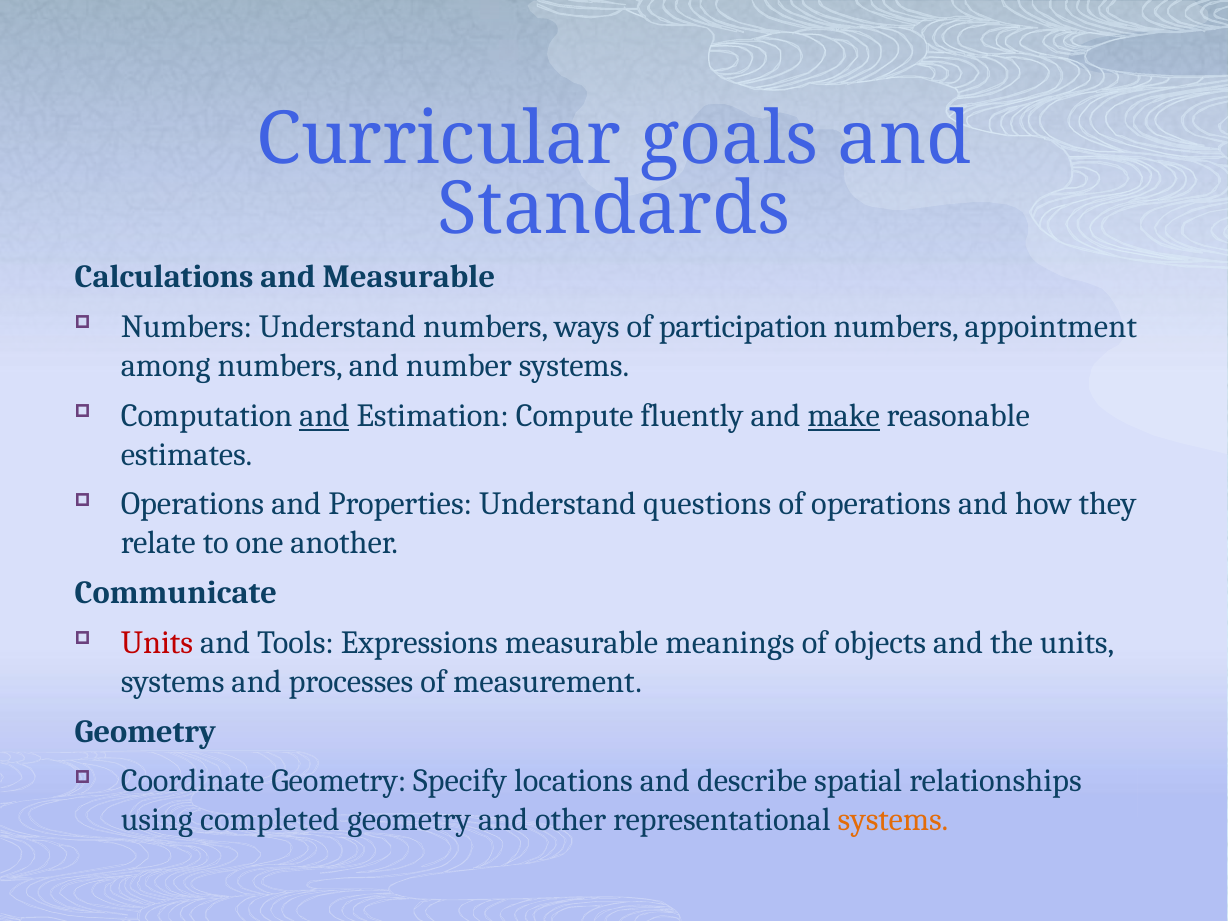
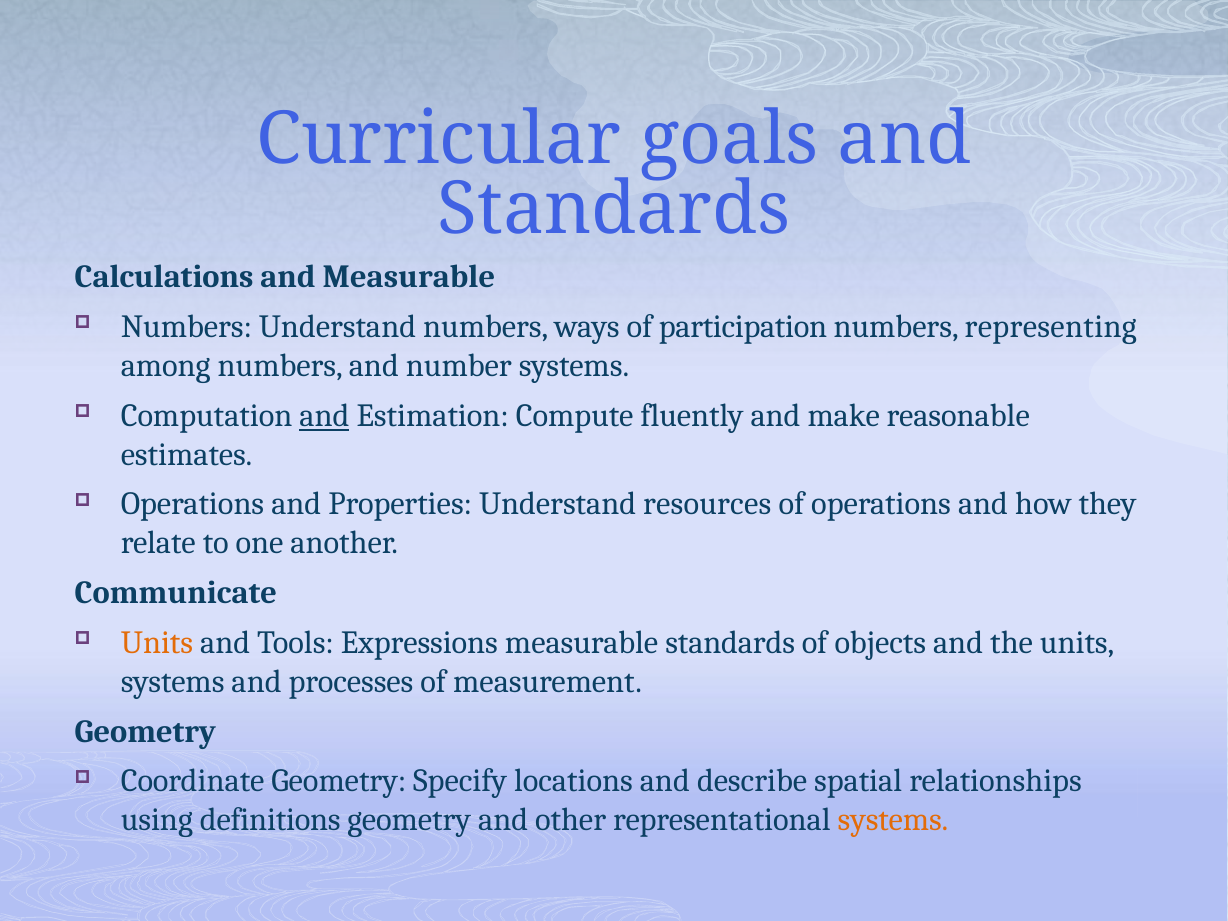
appointment: appointment -> representing (1051, 327)
make underline: present -> none (844, 416)
questions: questions -> resources (707, 504)
Units colour: red -> orange (157, 643)
measurable meanings: meanings -> standards (730, 643)
completed: completed -> definitions (270, 820)
